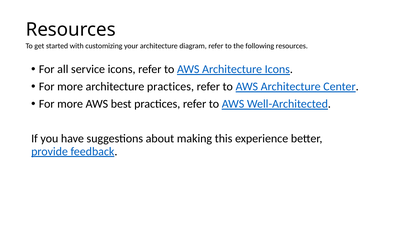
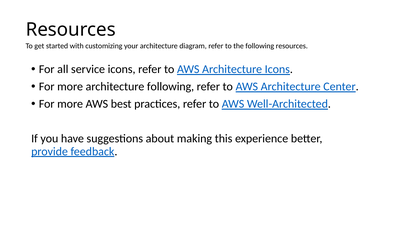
architecture practices: practices -> following (171, 87)
